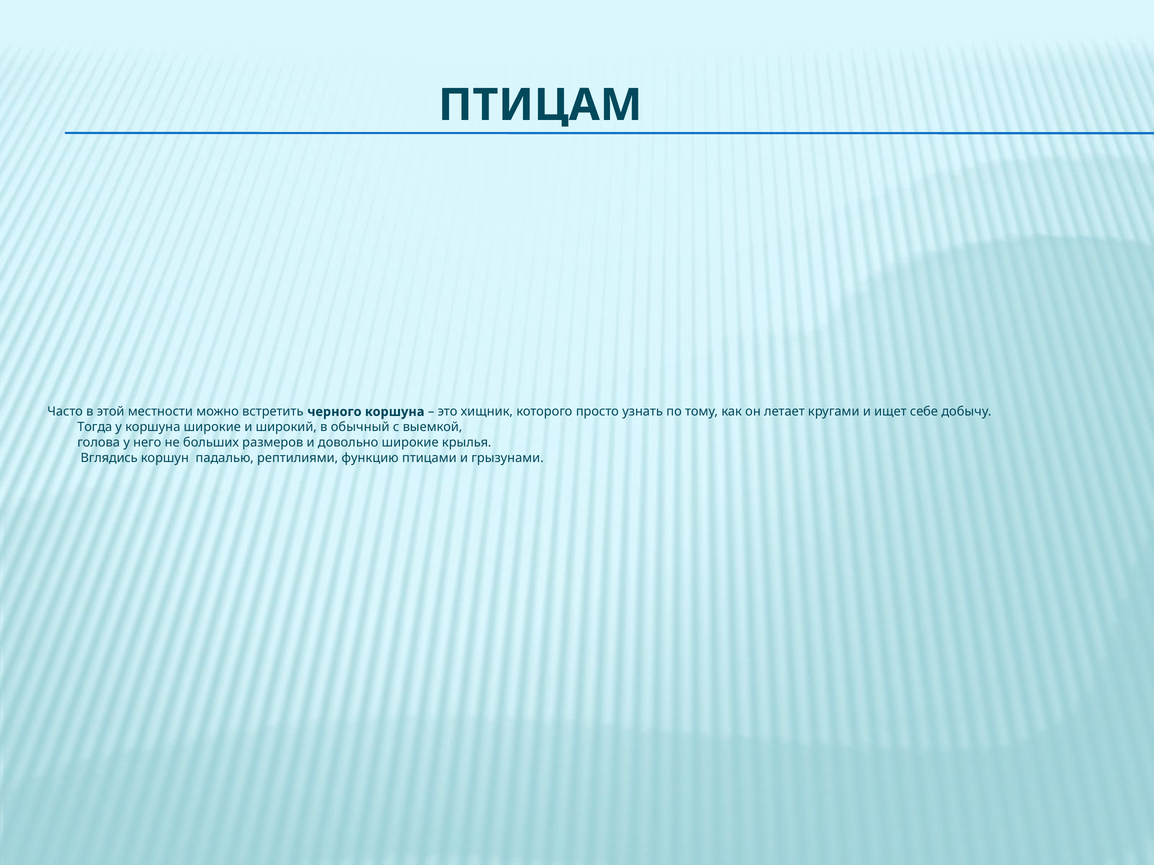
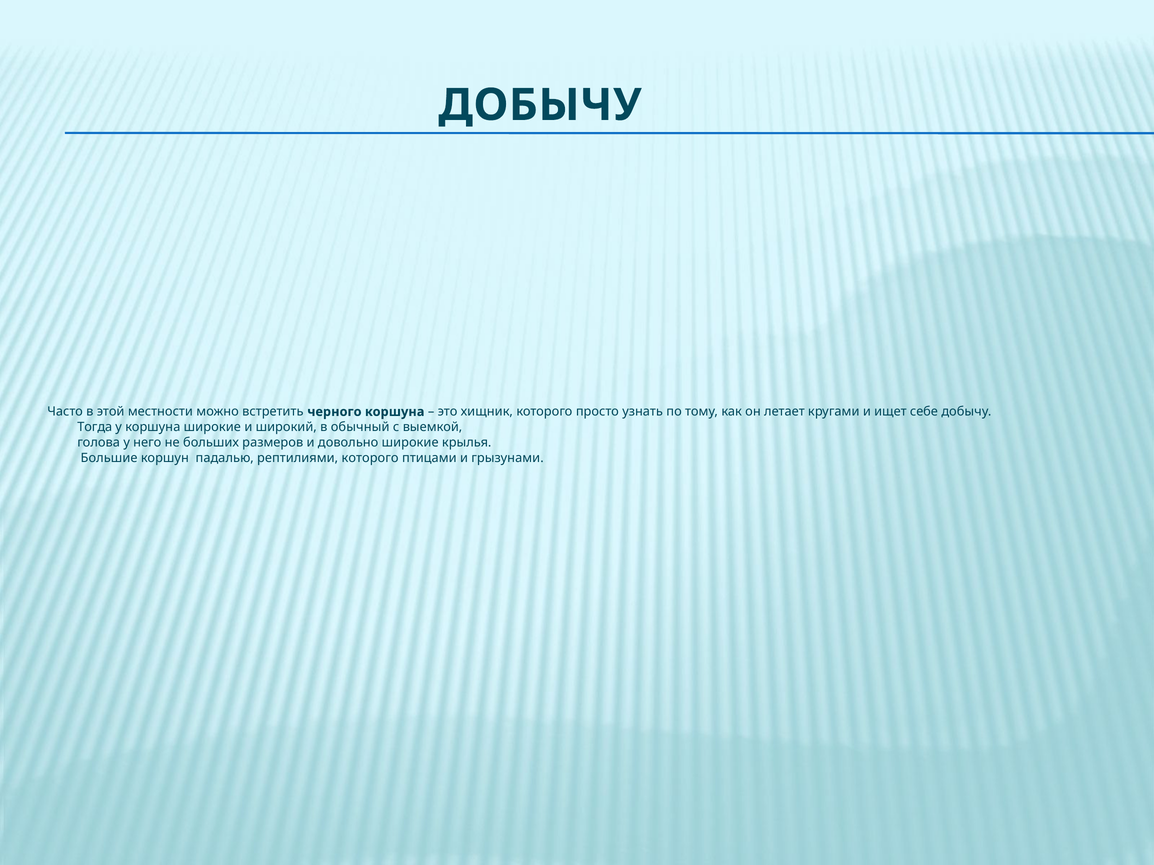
ПТИЦАМ: ПТИЦАМ -> ДОБЫЧУ (540, 105)
Вглядись: Вглядись -> Большие (109, 458)
рептилиями функцию: функцию -> которого (370, 458)
